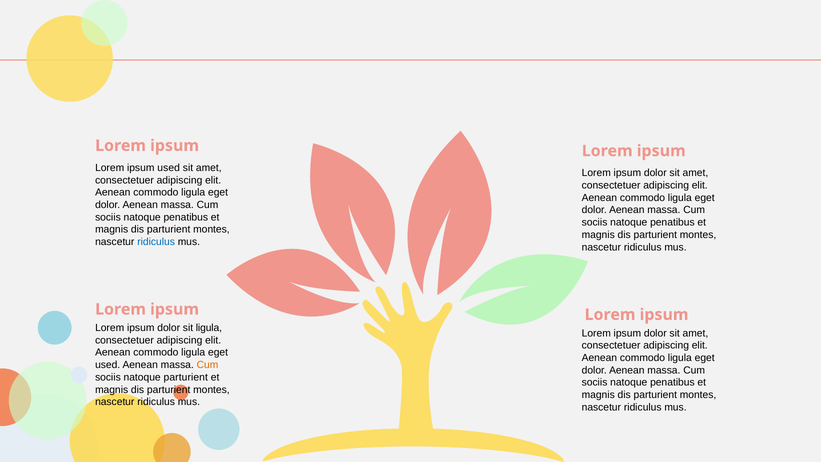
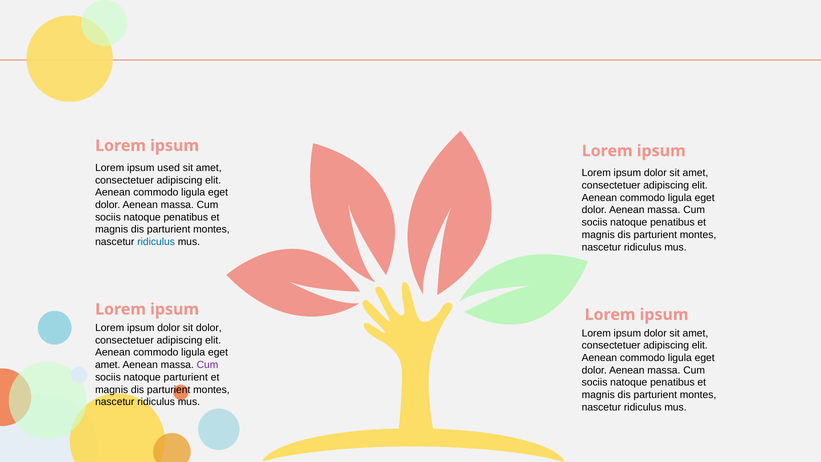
sit ligula: ligula -> dolor (209, 328)
used: used -> amet (108, 365)
Cum colour: orange -> purple (208, 365)
